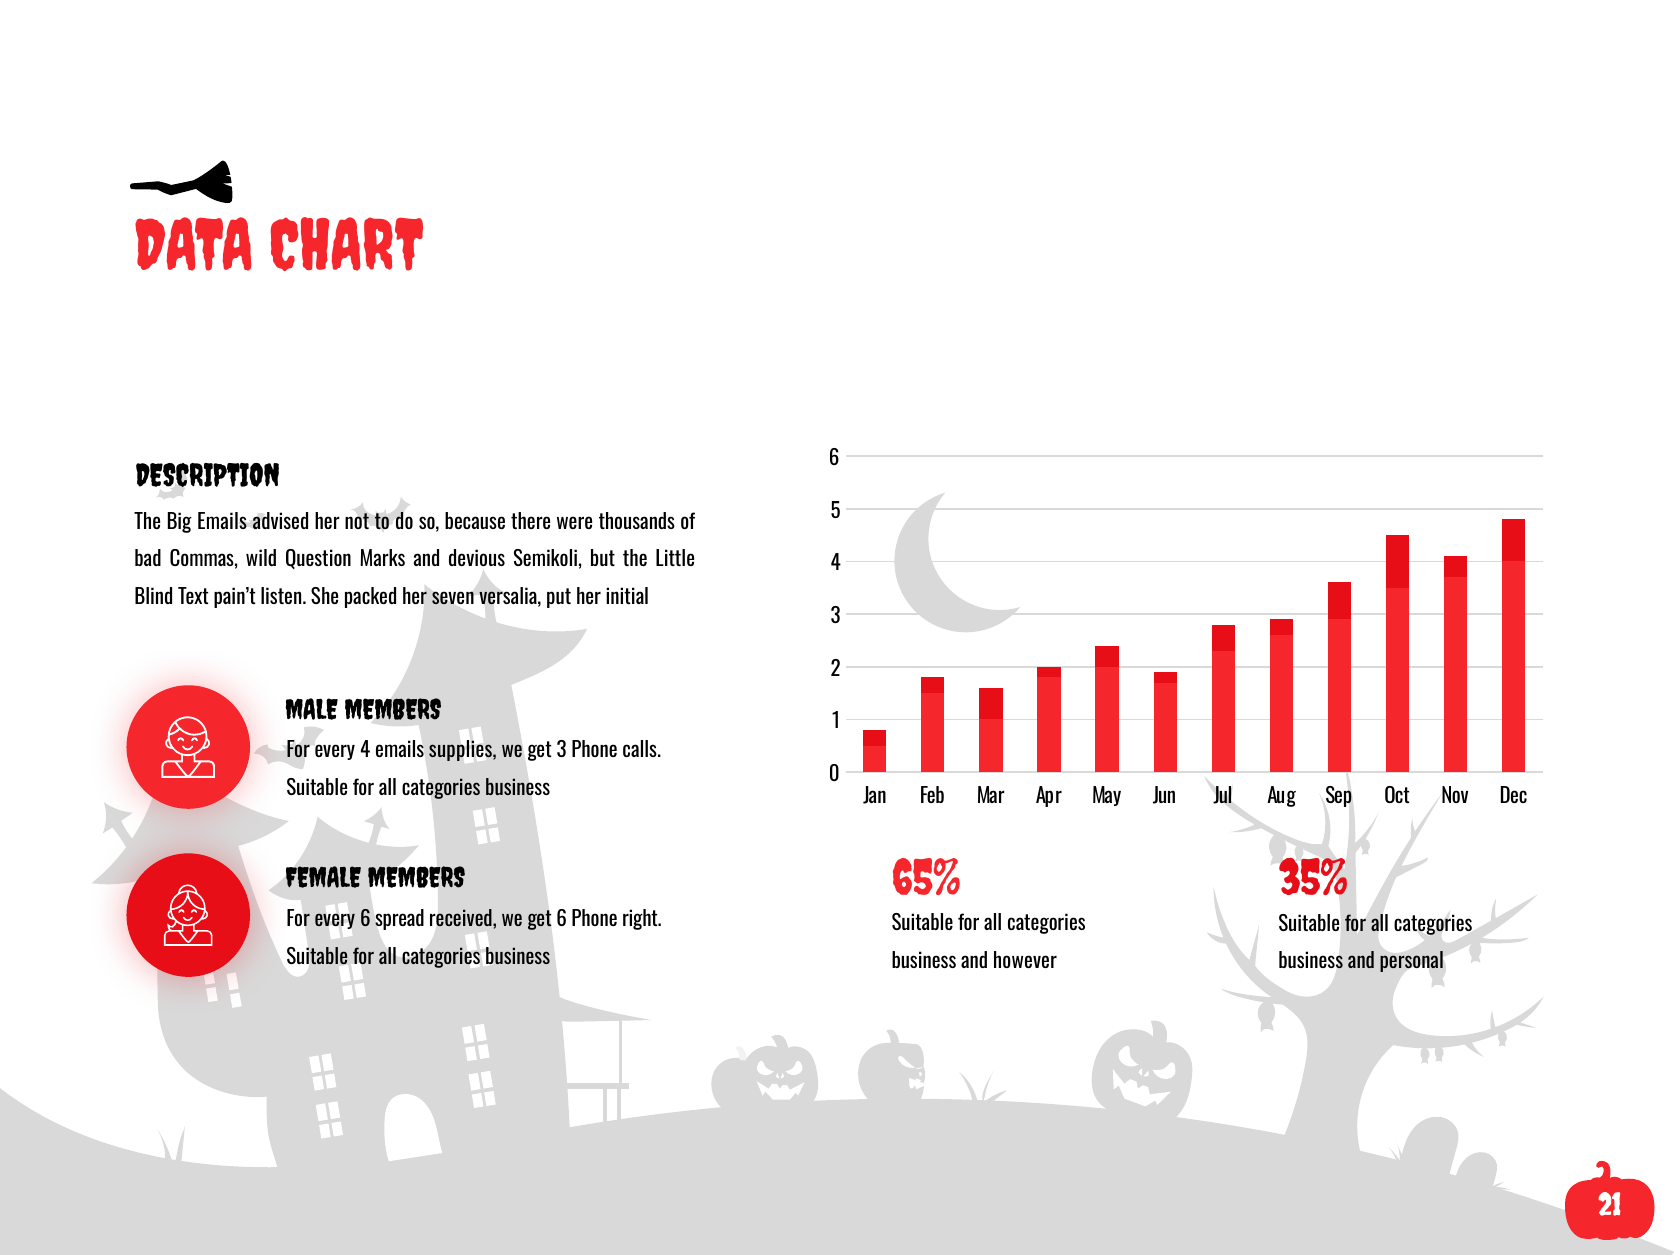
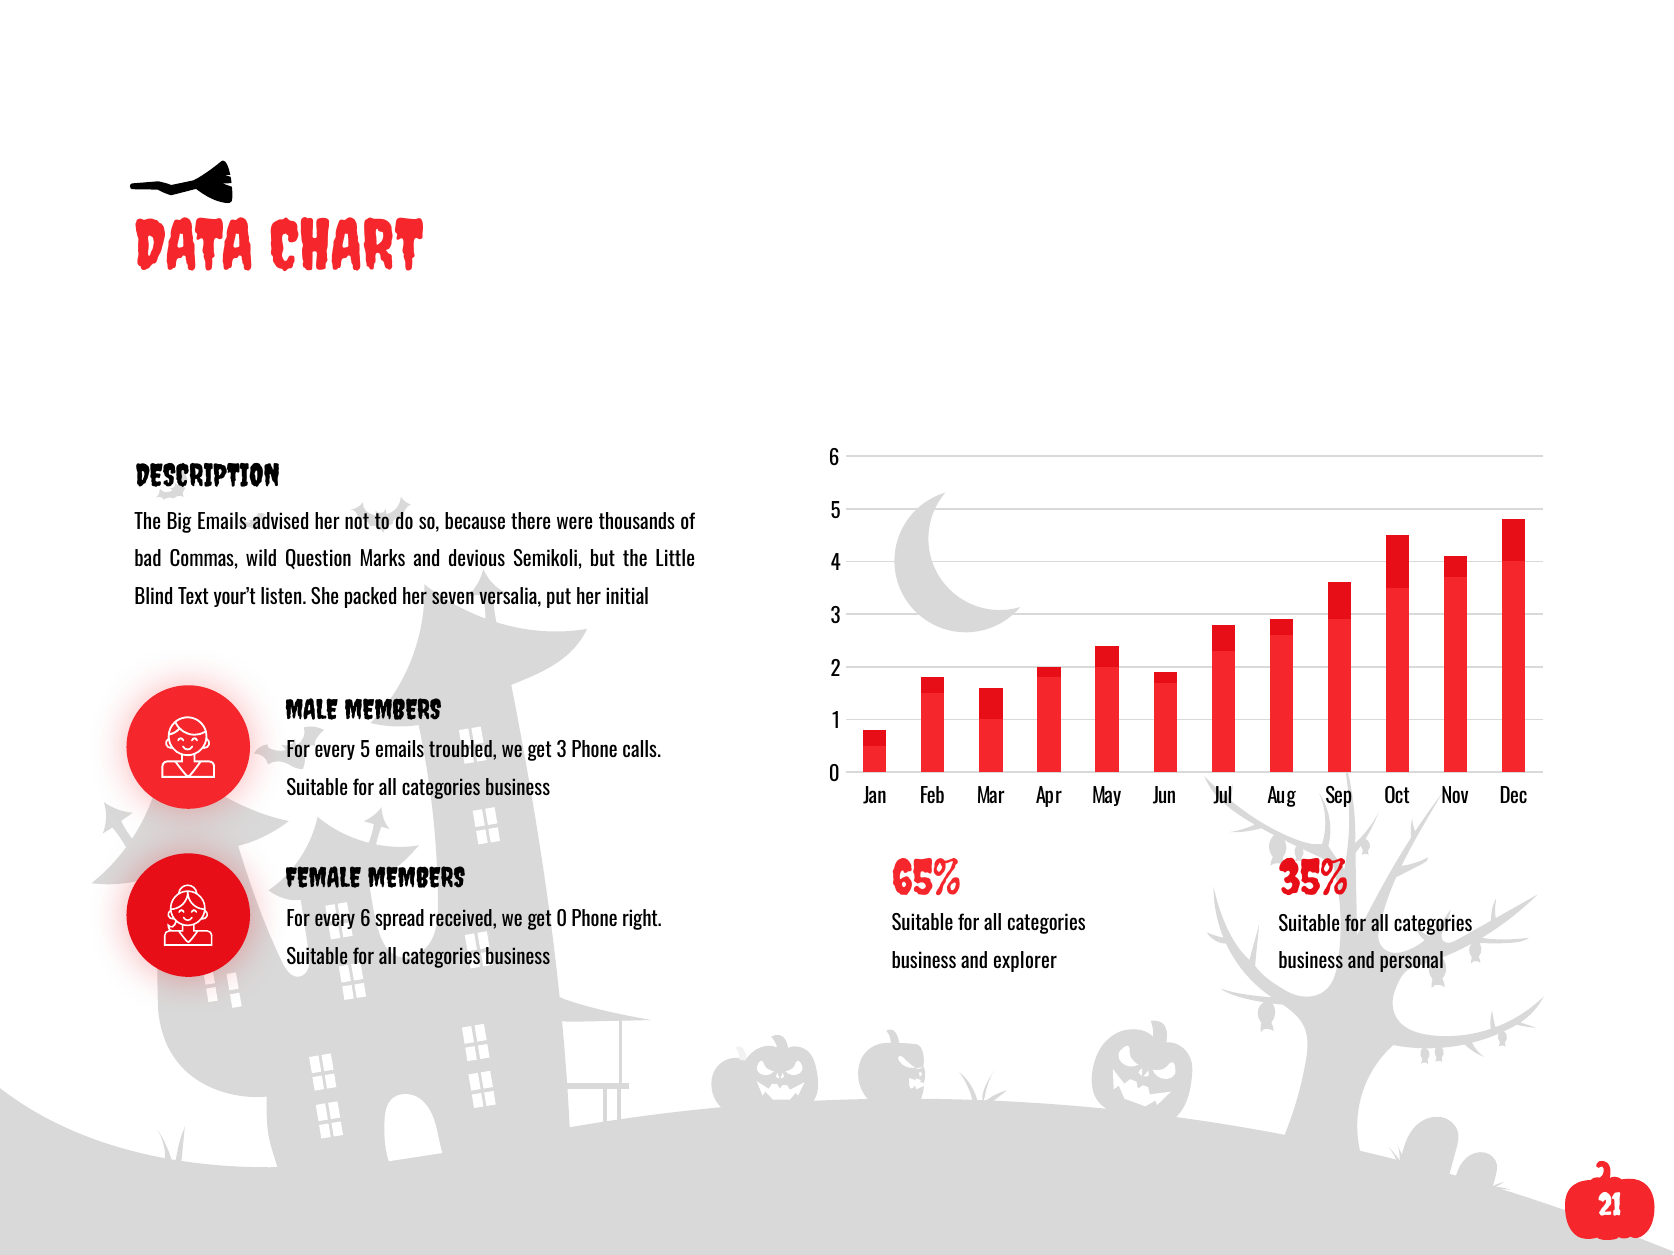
pain’t: pain’t -> your’t (235, 598)
every 4: 4 -> 5 (365, 751)
supplies: supplies -> troubled (463, 751)
get 6: 6 -> 0 (562, 920)
however: however -> explorer (1025, 962)
